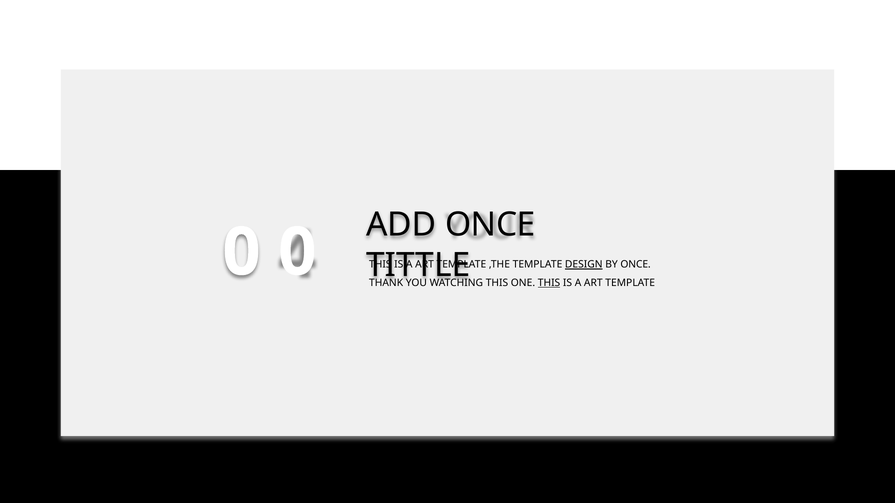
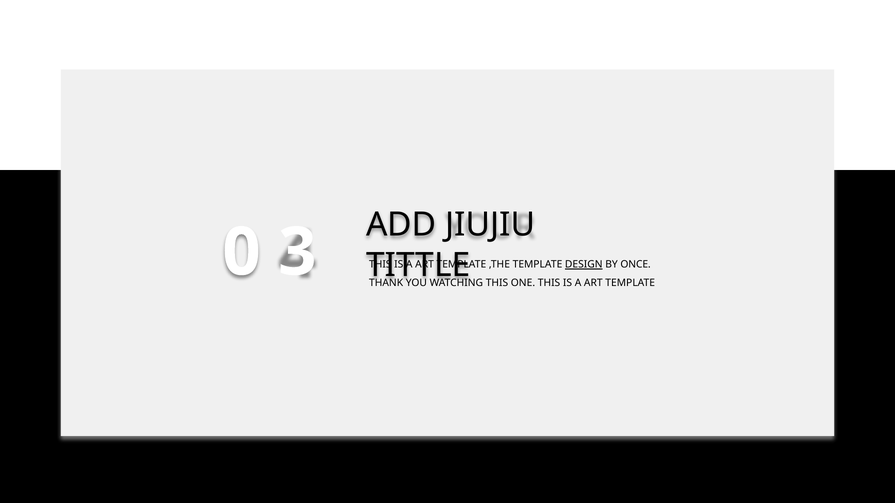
ADD ONCE: ONCE -> JIUJIU (490, 225)
0 0: 0 -> 3 (297, 253)
THIS underline: present -> none (549, 283)
